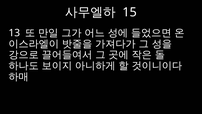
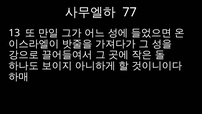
15: 15 -> 77 (130, 12)
